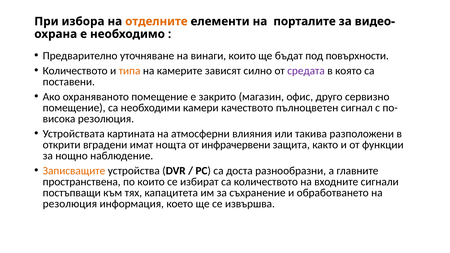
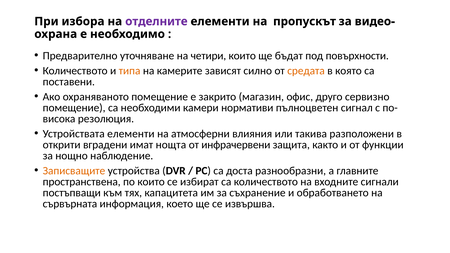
отделните colour: orange -> purple (156, 21)
порталите: порталите -> пропускът (305, 21)
винаги: винаги -> четири (208, 56)
средата colour: purple -> orange (306, 71)
качеството: качеството -> нормативи (247, 108)
Устройствата картината: картината -> елементи (131, 134)
резолюция: резолюция -> сървърната (70, 204)
